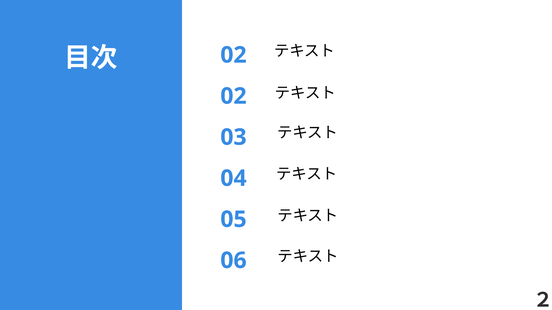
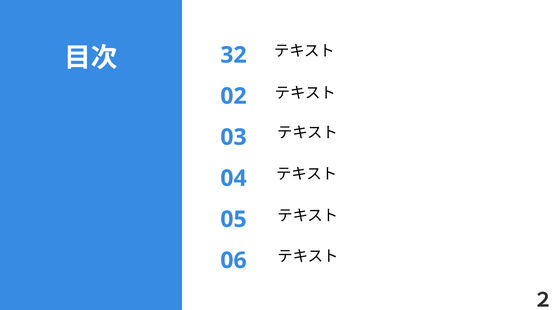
02: 02 -> 32 (233, 55)
